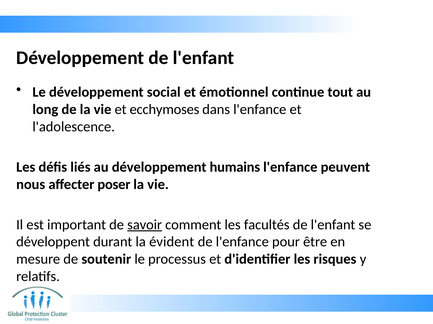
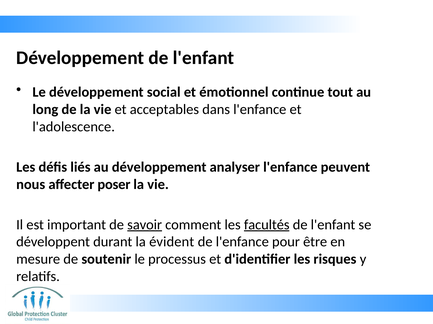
ecchymoses: ecchymoses -> acceptables (164, 110)
humains: humains -> analyser (235, 167)
facultés underline: none -> present (267, 225)
